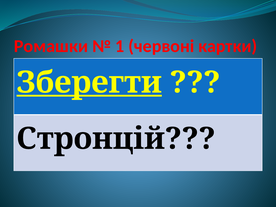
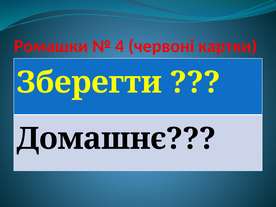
1: 1 -> 4 (120, 46)
Зберегти underline: present -> none (89, 82)
Стронцій: Стронцій -> Домашнє (116, 139)
